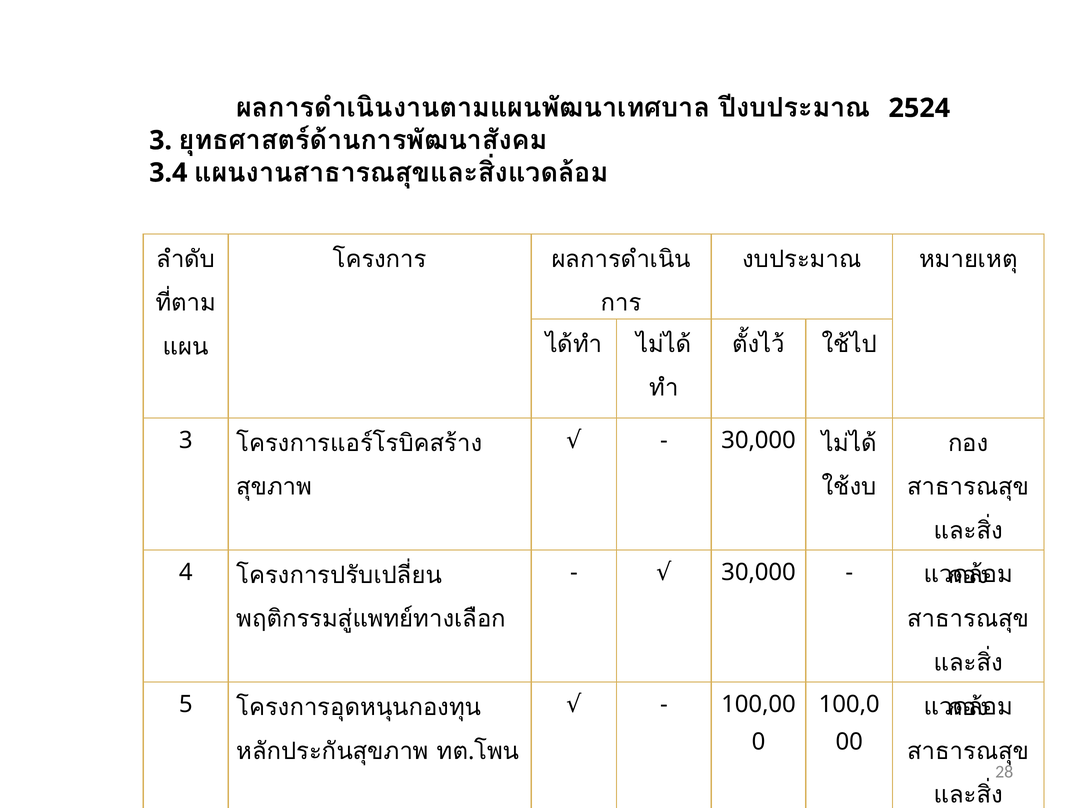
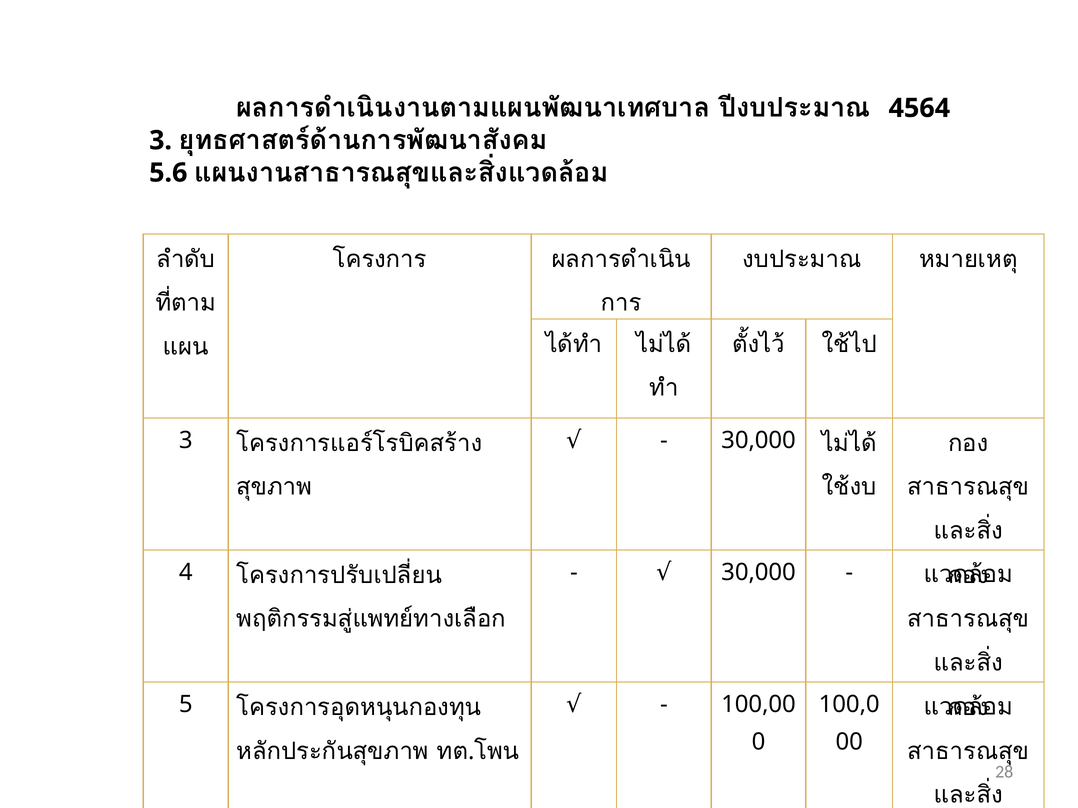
2524: 2524 -> 4564 (919, 108)
3.4: 3.4 -> 5.6 (168, 173)
